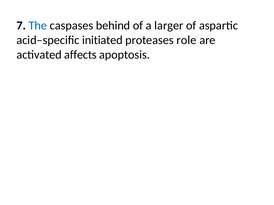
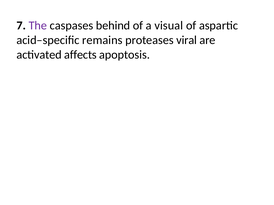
The colour: blue -> purple (38, 26)
larger: larger -> visual (169, 26)
initiated: initiated -> remains (102, 40)
role: role -> viral (187, 40)
